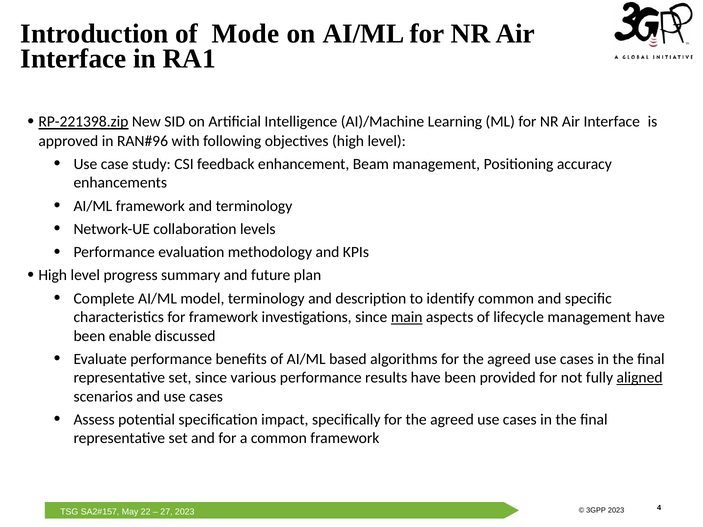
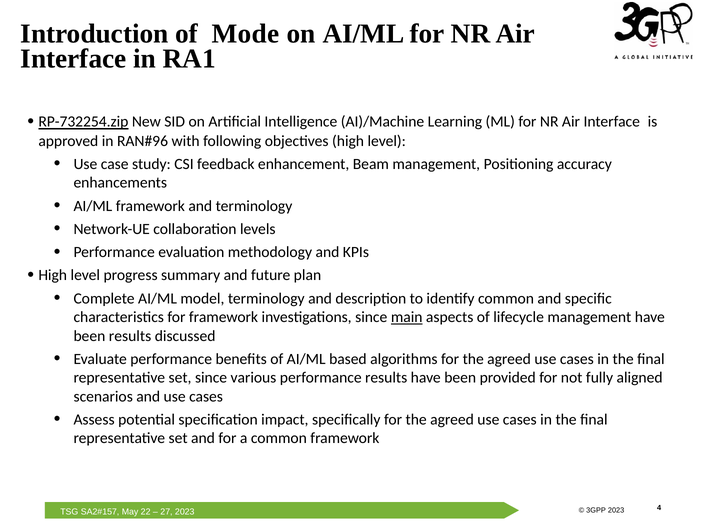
RP-221398.zip: RP-221398.zip -> RP-732254.zip (83, 122)
been enable: enable -> results (130, 336)
aligned underline: present -> none (640, 378)
